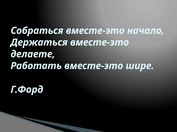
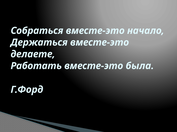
шире: шире -> была (140, 66)
